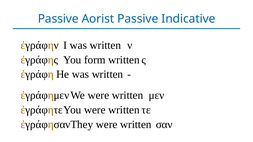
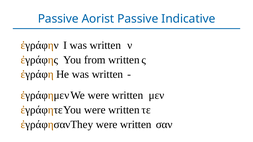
form: form -> from (95, 60)
